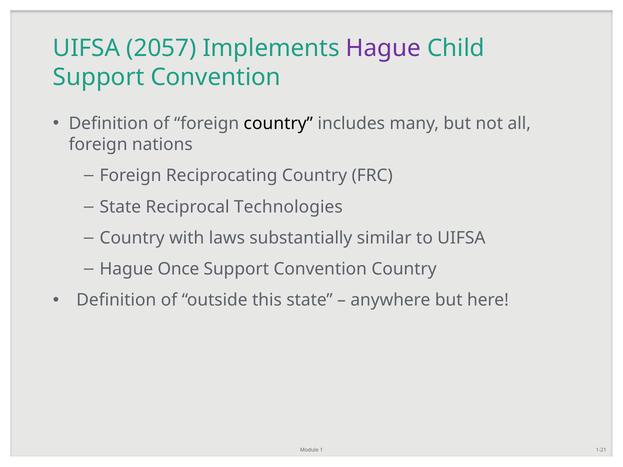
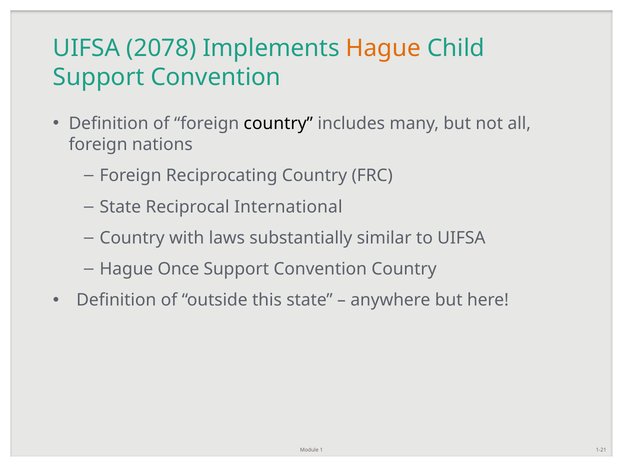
2057: 2057 -> 2078 (161, 48)
Hague colour: purple -> orange (383, 48)
Technologies: Technologies -> International (288, 207)
